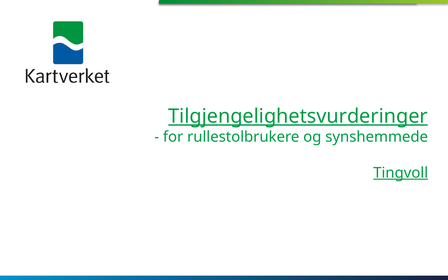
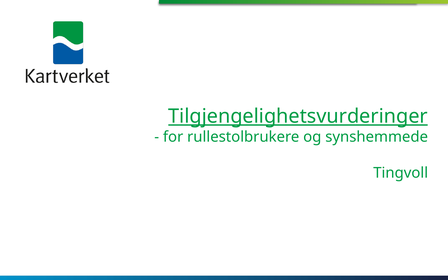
Tingvoll underline: present -> none (401, 173)
